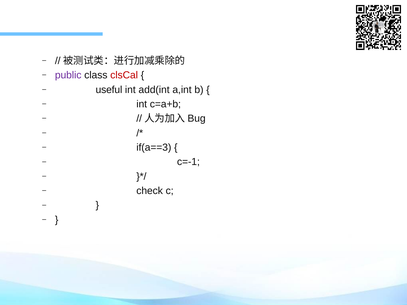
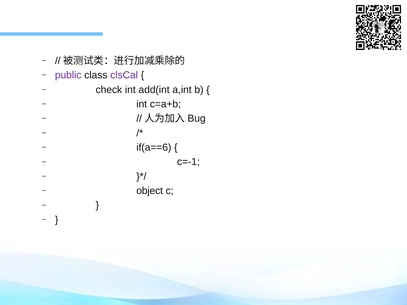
clsCal colour: red -> purple (124, 75)
useful: useful -> check (109, 90)
if(a==3: if(a==3 -> if(a==6 (154, 148)
check: check -> object (150, 191)
